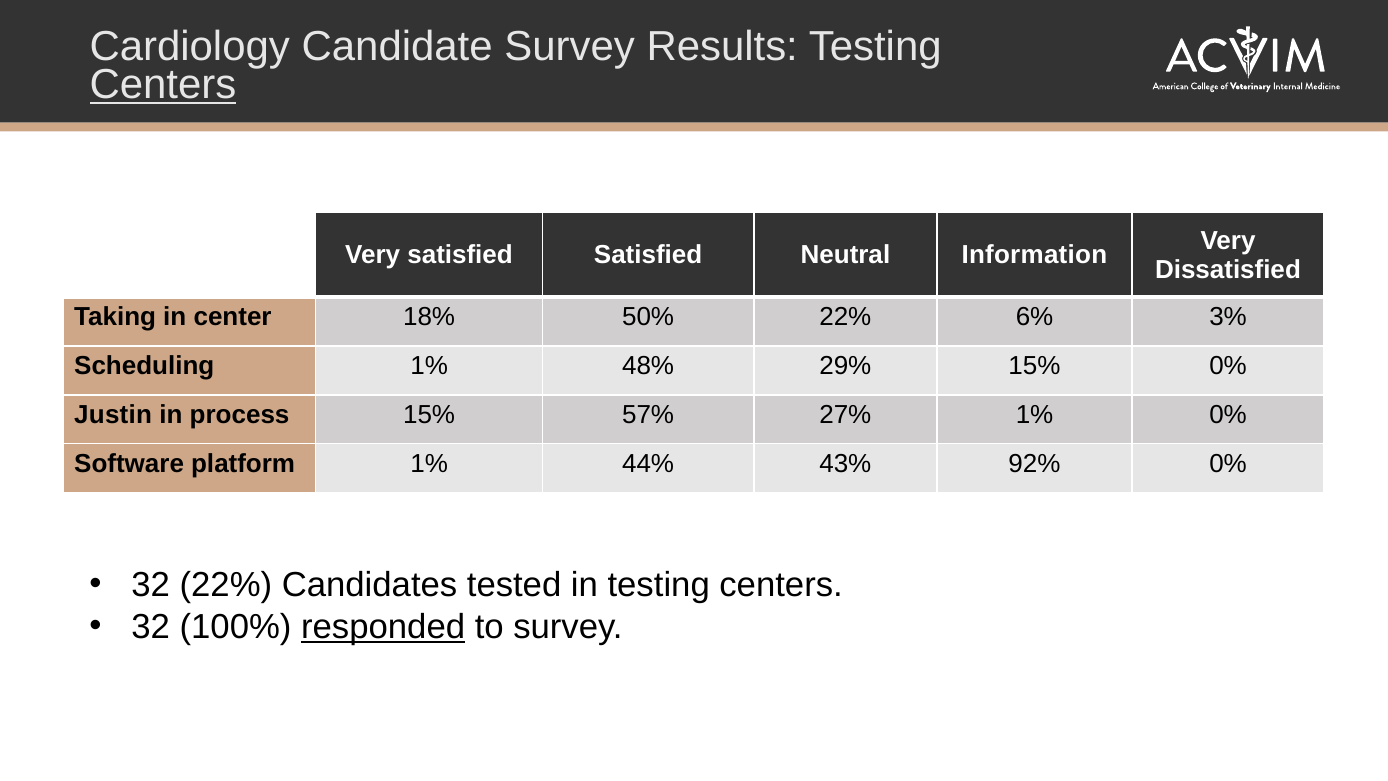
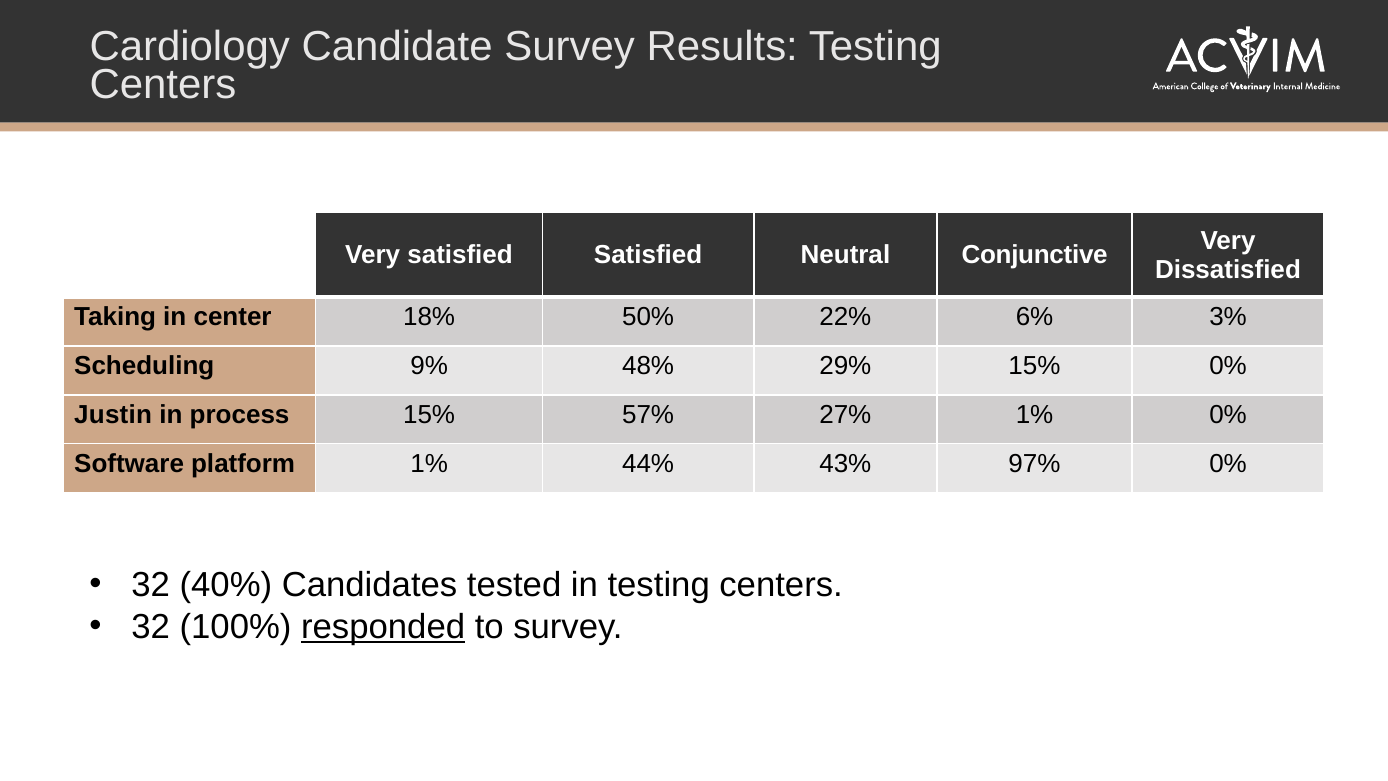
Centers underline: present -> none (163, 85)
Information: Information -> Conjunctive (1035, 255)
Scheduling 1%: 1% -> 9% (429, 366)
92%: 92% -> 97% (1034, 464)
32 22%: 22% -> 40% (226, 585)
